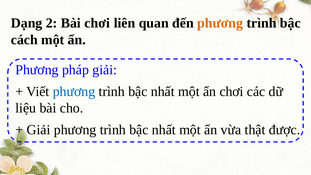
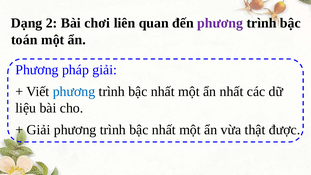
phương colour: orange -> purple (220, 23)
cách: cách -> toán (24, 40)
ẩn chơi: chơi -> nhất (232, 92)
